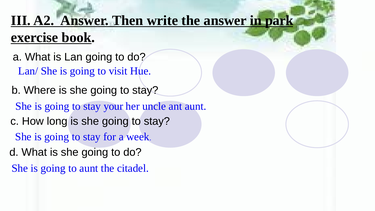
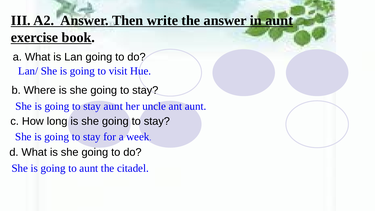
in park: park -> aunt (279, 21)
stay your: your -> aunt (113, 106)
